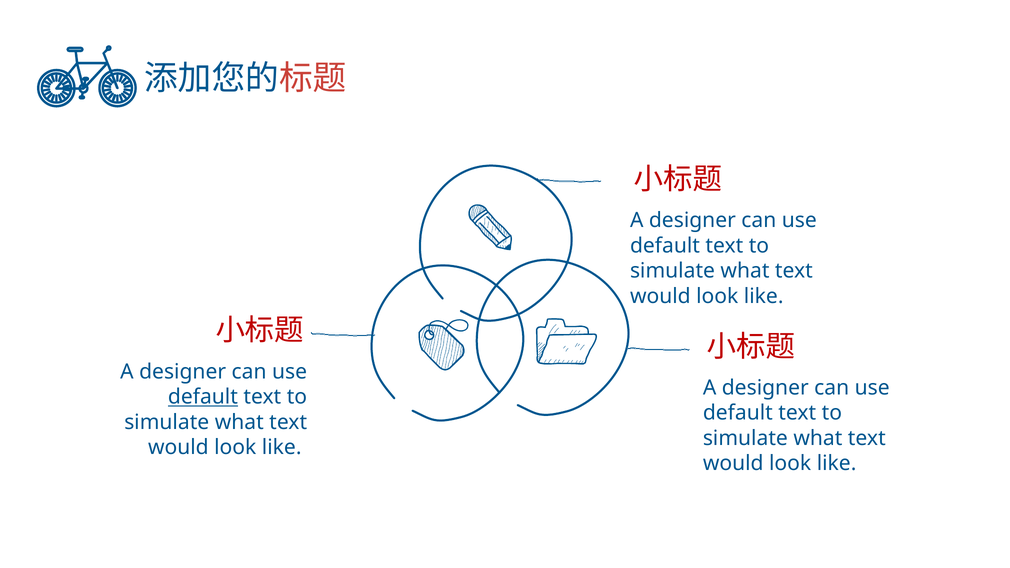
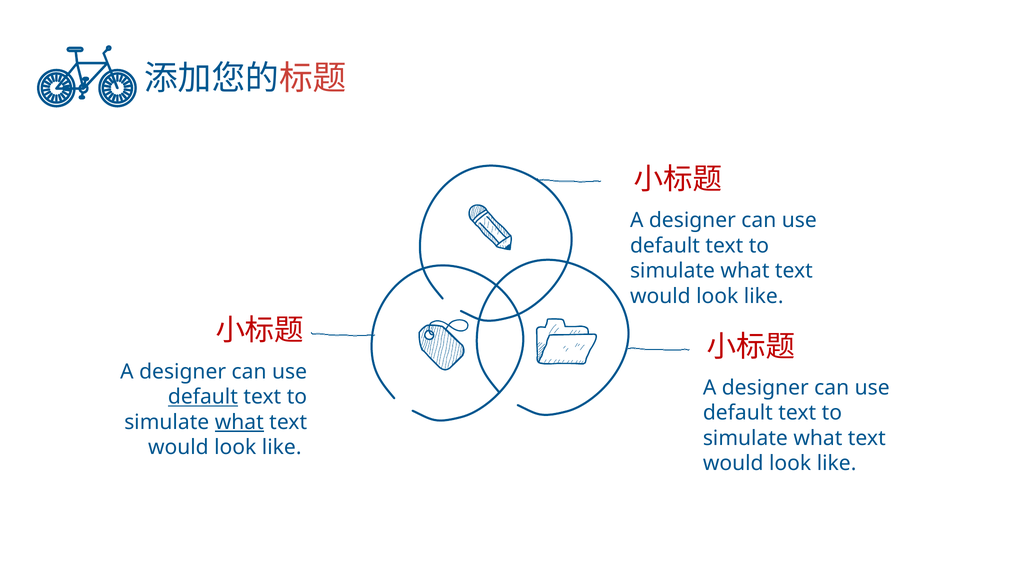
what underline: none -> present (239, 422)
